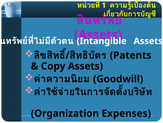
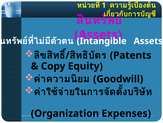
Copy Assets: Assets -> Equity (85, 66)
